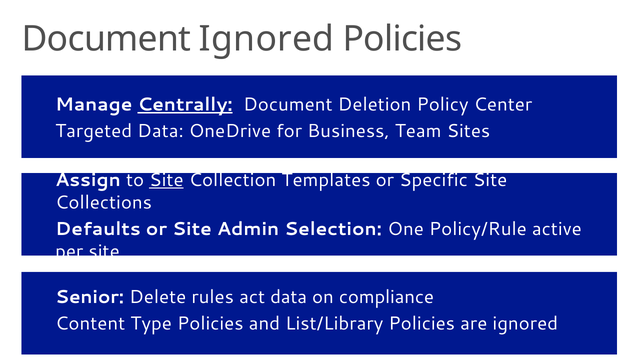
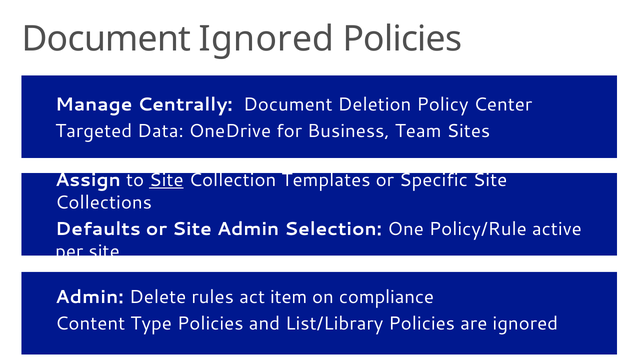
Centrally underline: present -> none (185, 105)
Senior: Senior -> Admin (89, 297)
act data: data -> item (289, 297)
